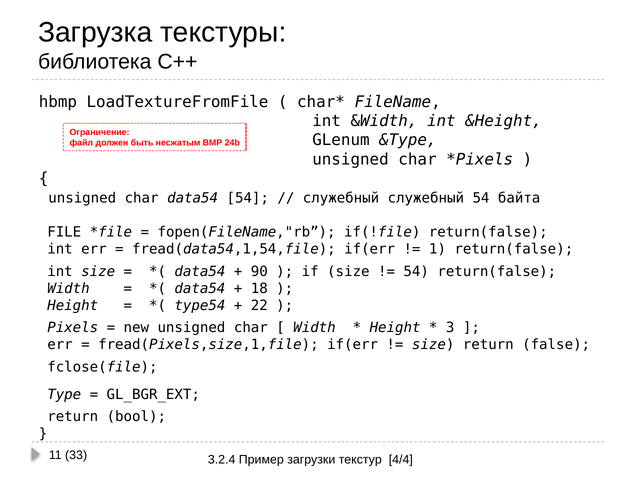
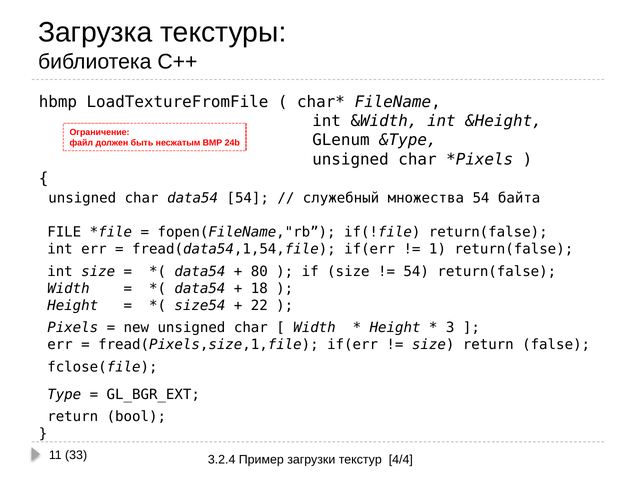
служебный служебный: служебный -> множества (426, 198)
90: 90 -> 80 (259, 271)
type54: type54 -> size54 (200, 305)
